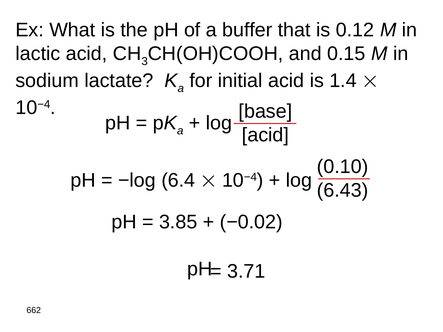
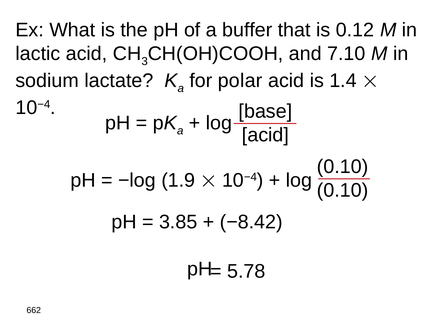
0.15: 0.15 -> 7.10 (346, 54)
initial: initial -> polar (240, 81)
6.4: 6.4 -> 1.9 (178, 181)
6.43: 6.43 -> 0.10 (343, 190)
−0.02: −0.02 -> −8.42 (251, 222)
3.71: 3.71 -> 5.78 (246, 272)
